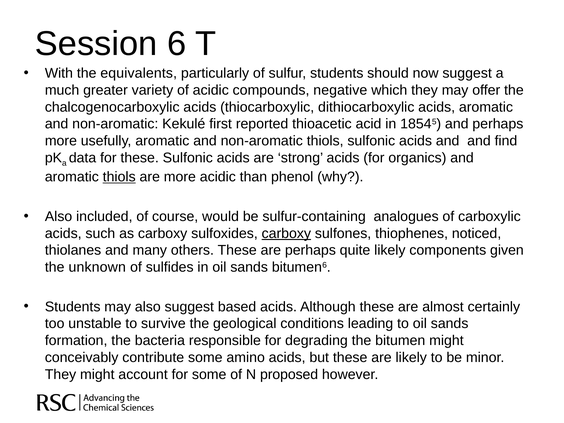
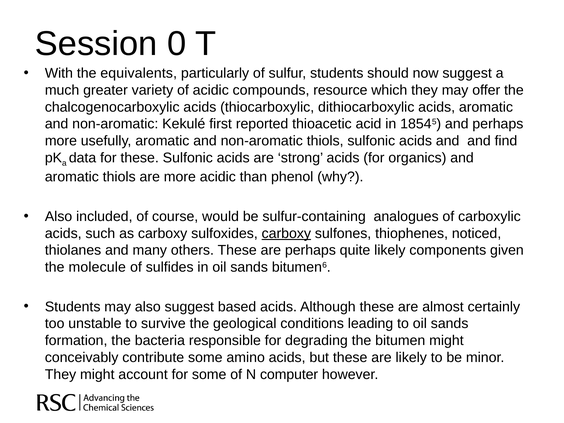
6: 6 -> 0 (177, 44)
negative: negative -> resource (340, 90)
thiols underline: present -> none (119, 177)
unknown: unknown -> molecule (97, 267)
proposed: proposed -> computer (289, 374)
